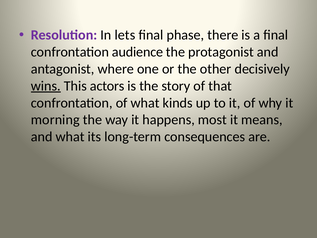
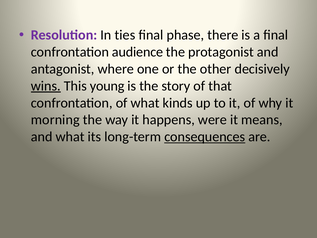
lets: lets -> ties (125, 35)
actors: actors -> young (107, 86)
most: most -> were (212, 120)
consequences underline: none -> present (205, 137)
